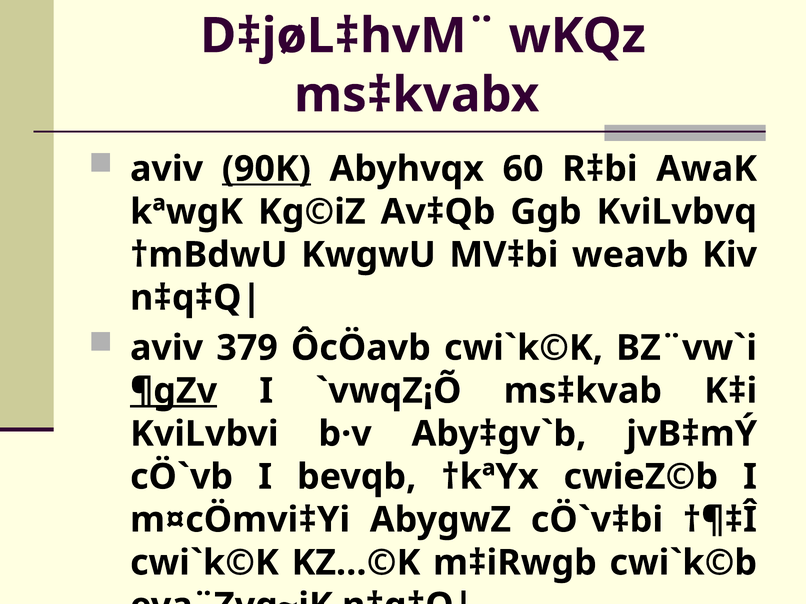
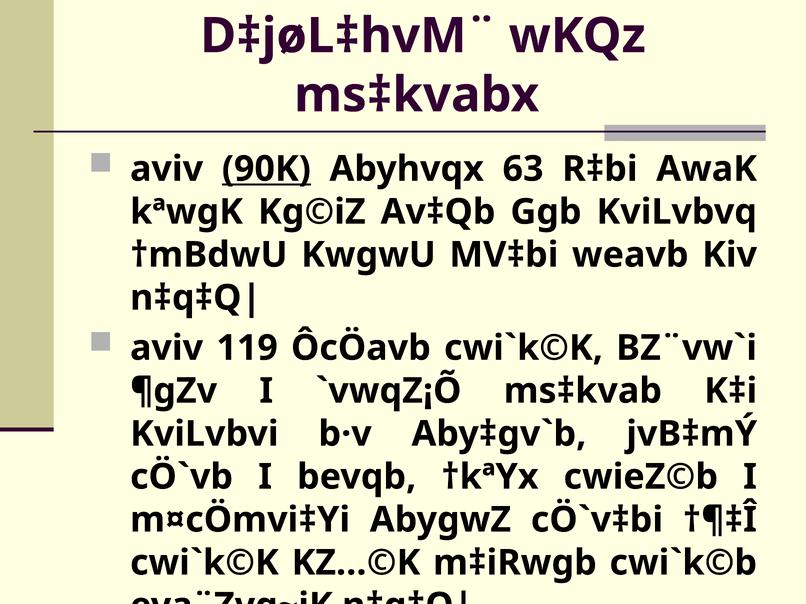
60: 60 -> 63 (523, 169)
379: 379 -> 119 (247, 348)
¶gZv underline: present -> none (174, 391)
